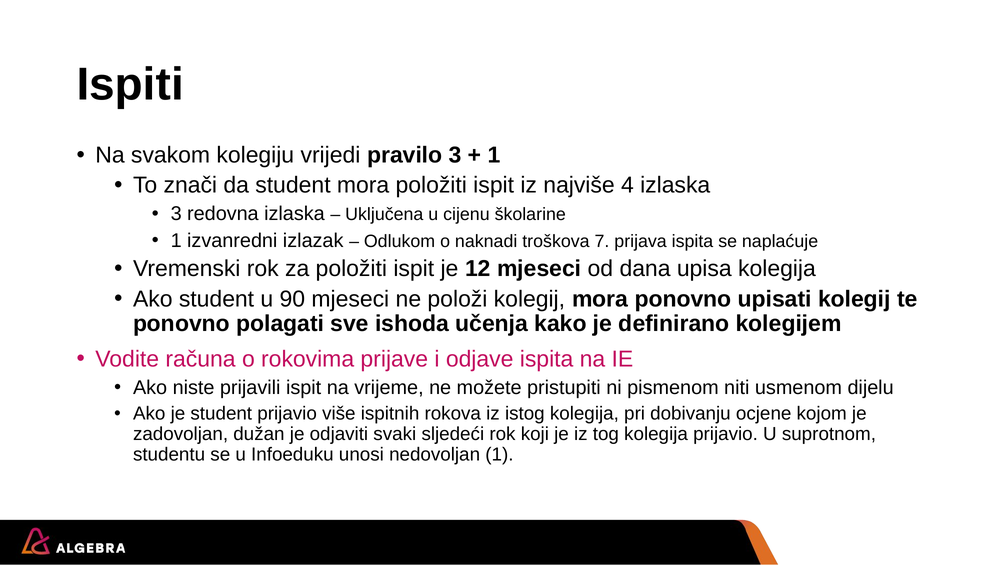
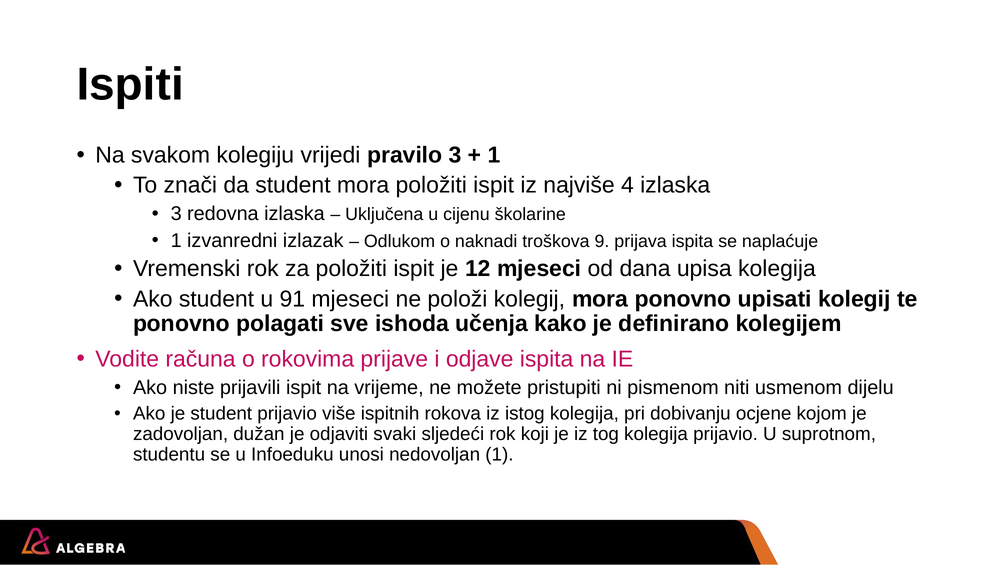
7: 7 -> 9 (602, 241)
90: 90 -> 91 (292, 299)
